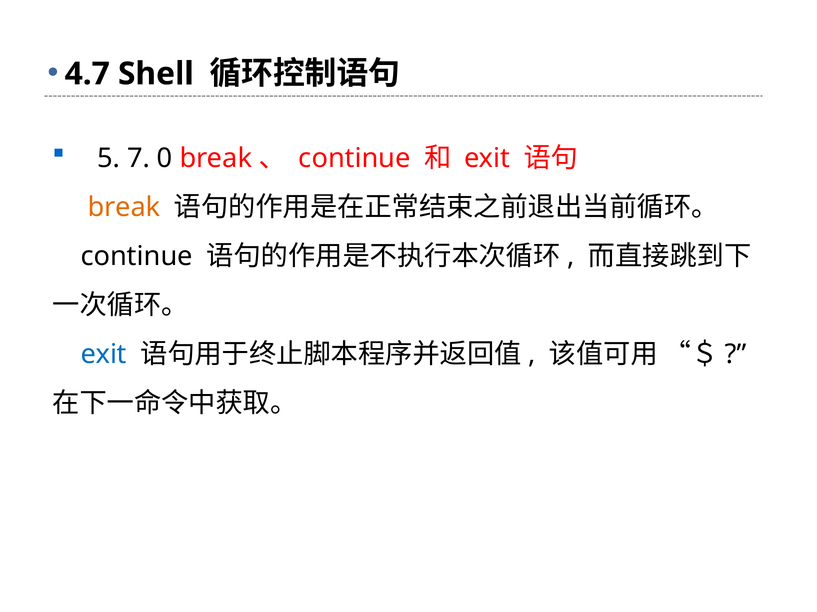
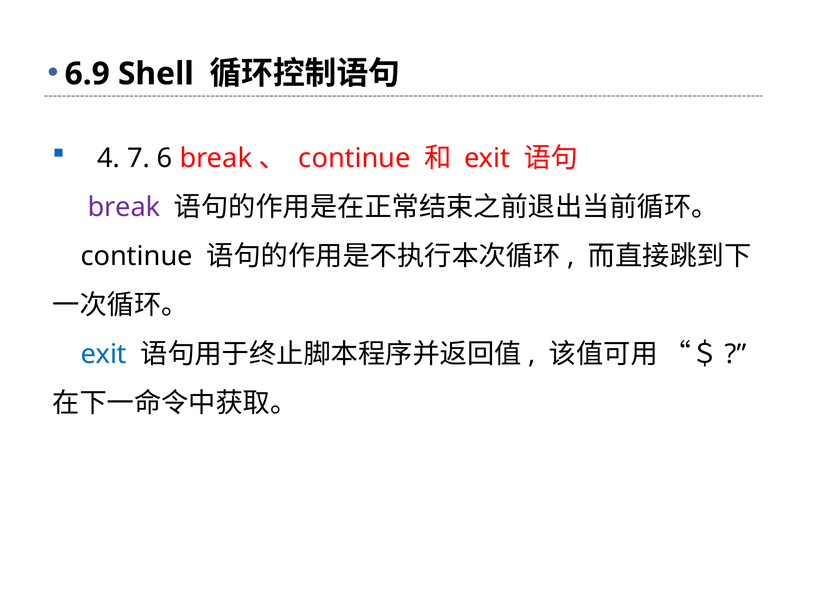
4.7: 4.7 -> 6.9 (87, 74)
5: 5 -> 4 (109, 158)
0: 0 -> 6 (165, 158)
break colour: orange -> purple (124, 207)
